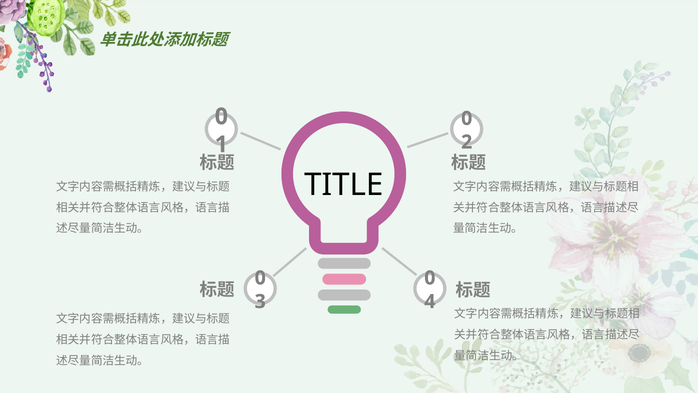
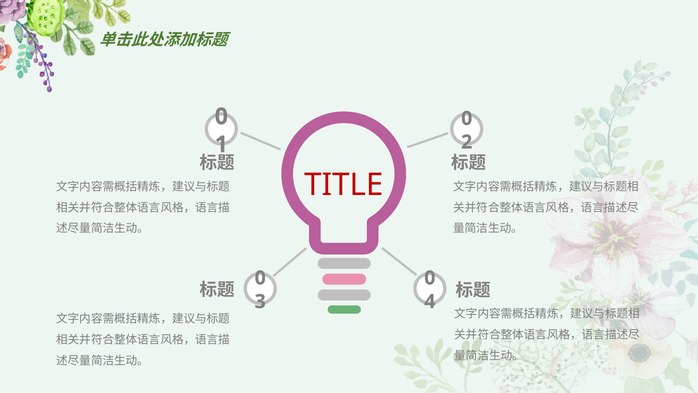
TITLE colour: black -> red (344, 185)
